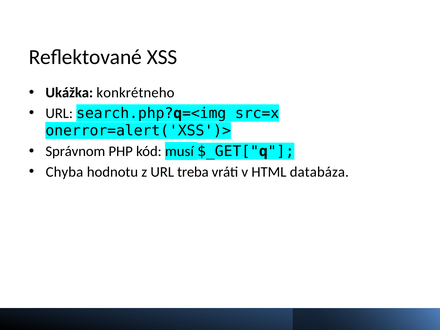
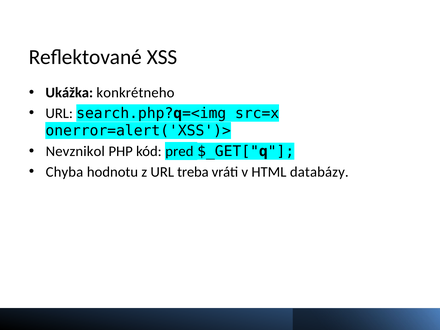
Správnom: Správnom -> Nevznikol (75, 151)
musí: musí -> pred (179, 151)
databáza: databáza -> databázy (319, 172)
